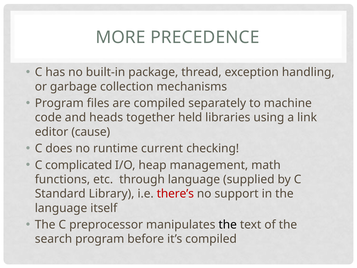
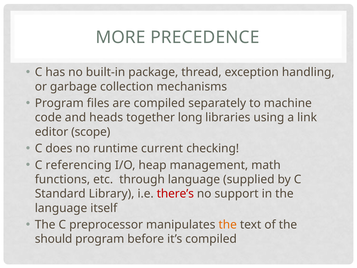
held: held -> long (190, 117)
cause: cause -> scope (91, 132)
complicated: complicated -> referencing (79, 165)
the colour: black -> orange (228, 225)
search: search -> should (54, 239)
